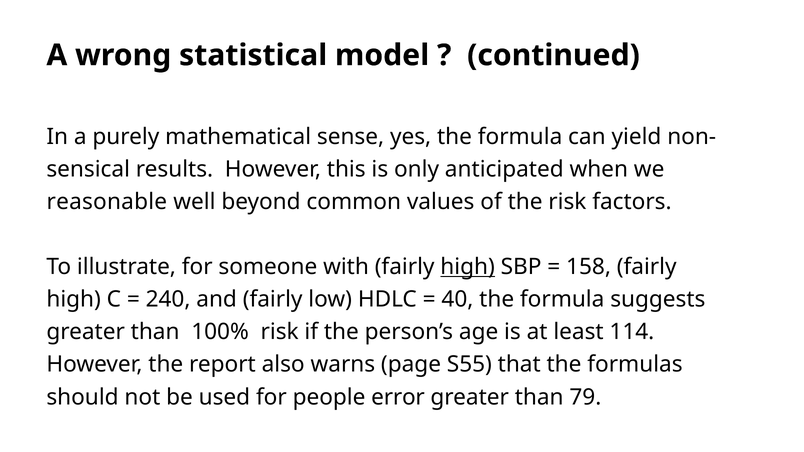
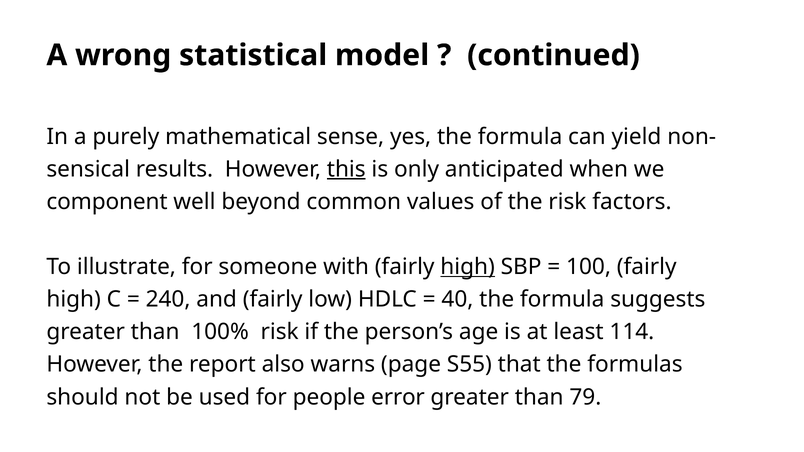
this underline: none -> present (346, 169)
reasonable: reasonable -> component (107, 202)
158: 158 -> 100 (589, 267)
